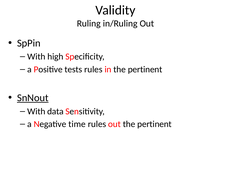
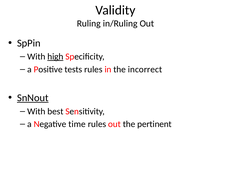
high underline: none -> present (55, 57)
in the pertinent: pertinent -> incorrect (145, 69)
data: data -> best (55, 112)
